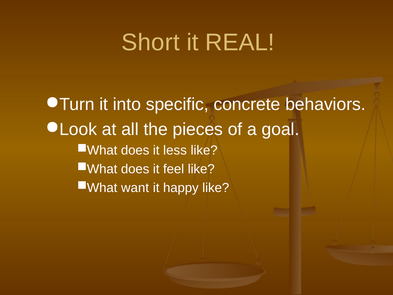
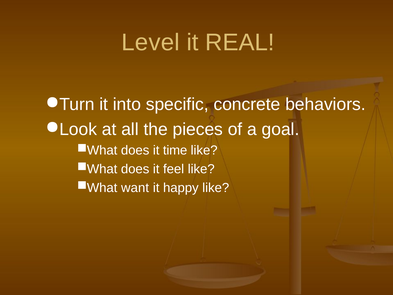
Short: Short -> Level (151, 42)
less: less -> time (175, 150)
